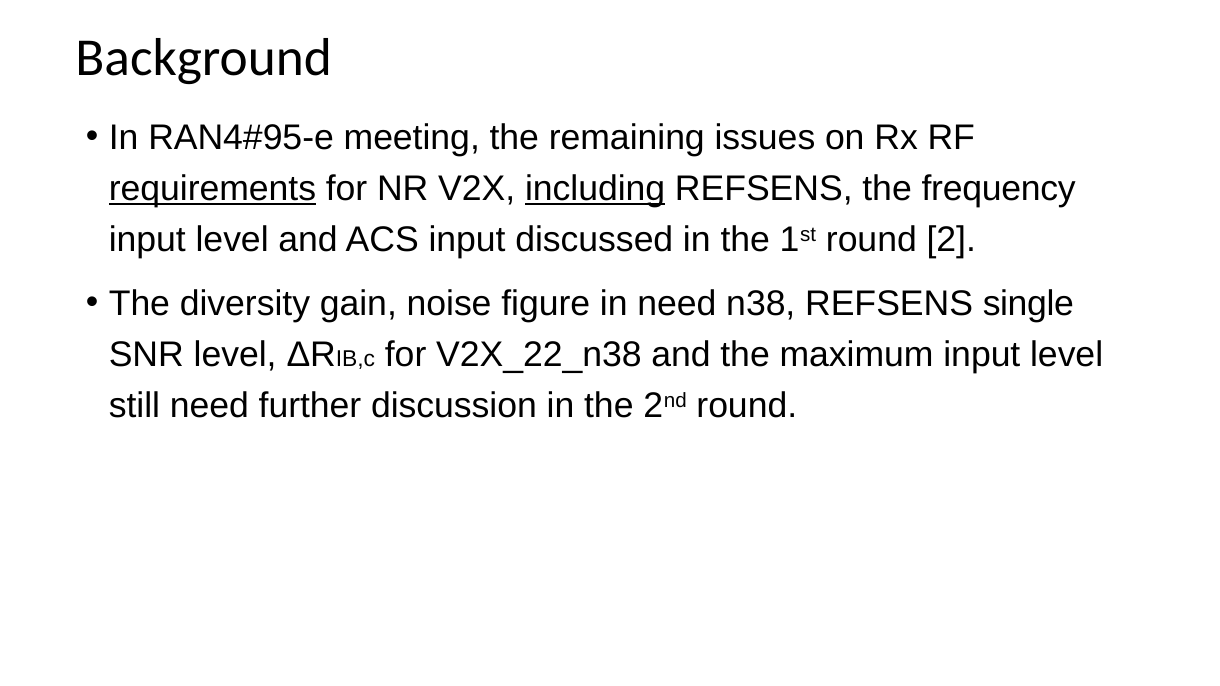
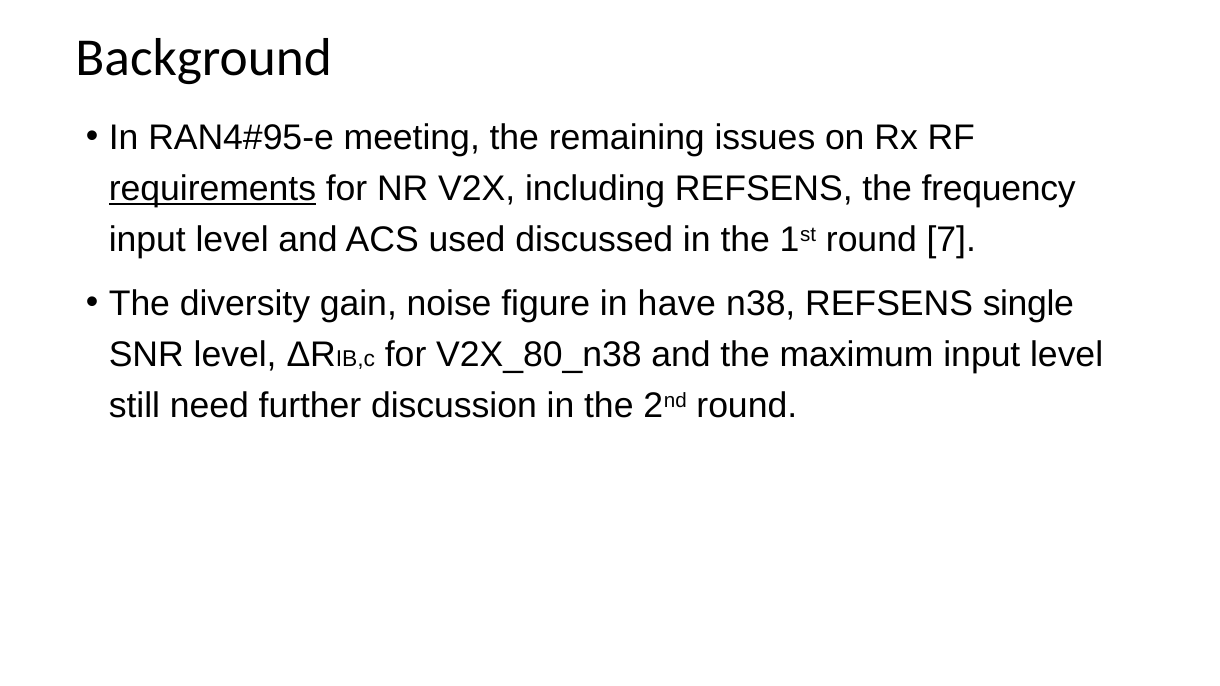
including underline: present -> none (595, 189)
ACS input: input -> used (467, 240)
2: 2 -> 7 (951, 240)
in need: need -> have (677, 304)
V2X_22_n38: V2X_22_n38 -> V2X_80_n38 (539, 355)
